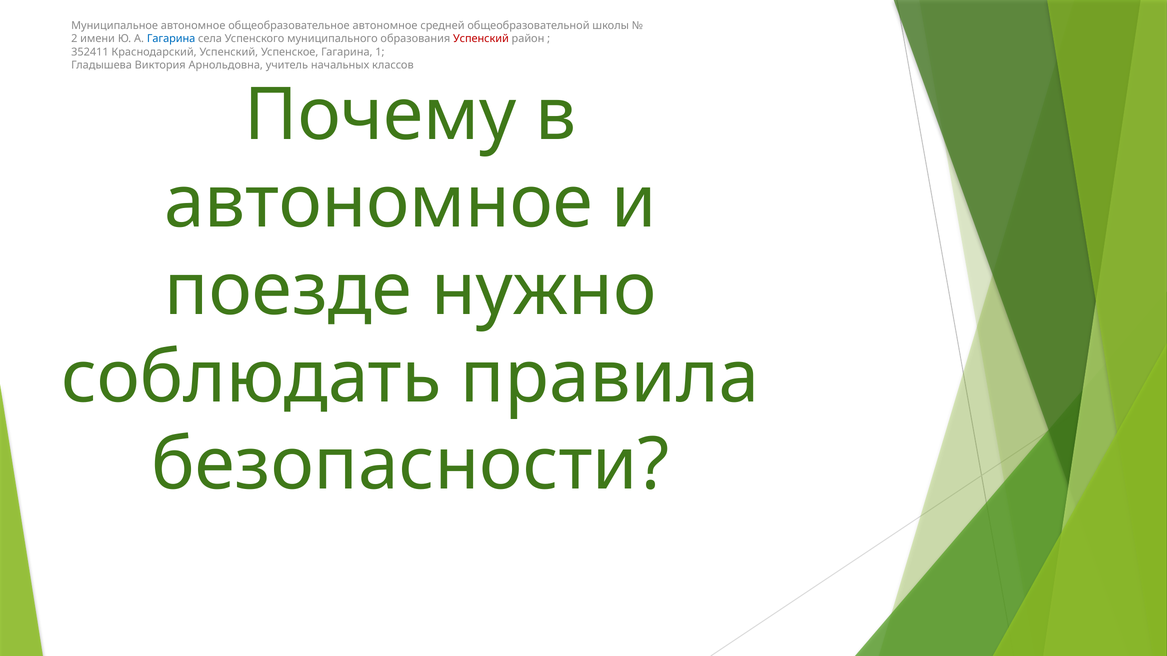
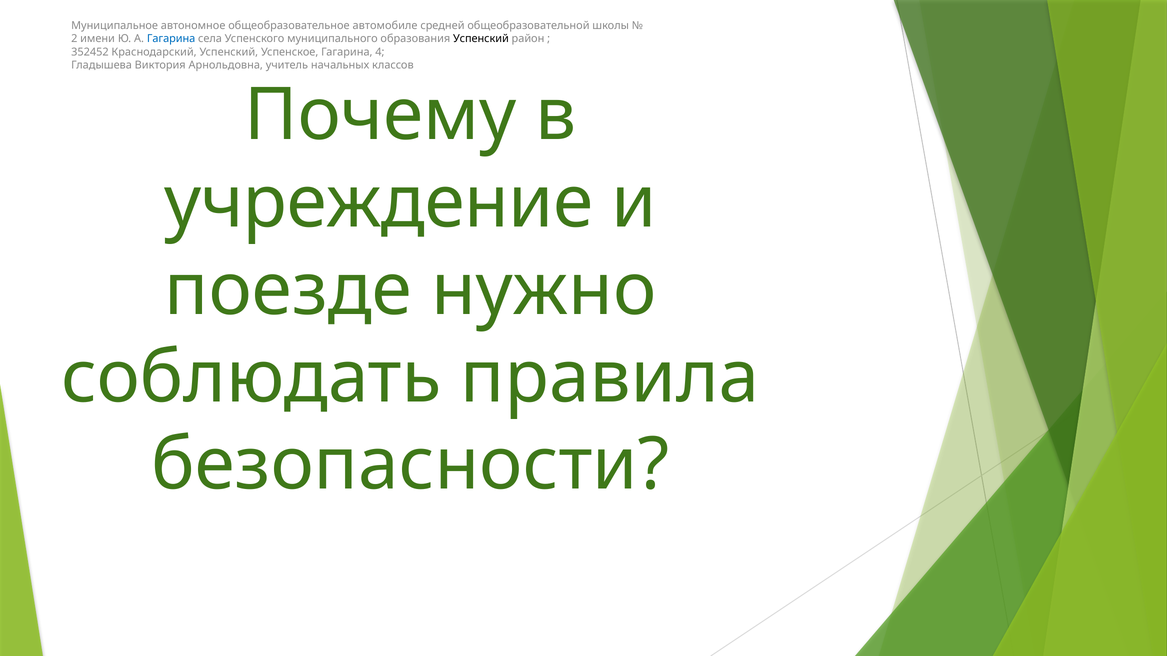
общеобразовательное автономное: автономное -> автомобиле (385, 26)
Успенский colour: red -> black (481, 39)
352411: 352411 -> 352452 (90, 52)
1: 1 -> 4 (380, 52)
автономное: автономное -> учреждение (379, 203)
